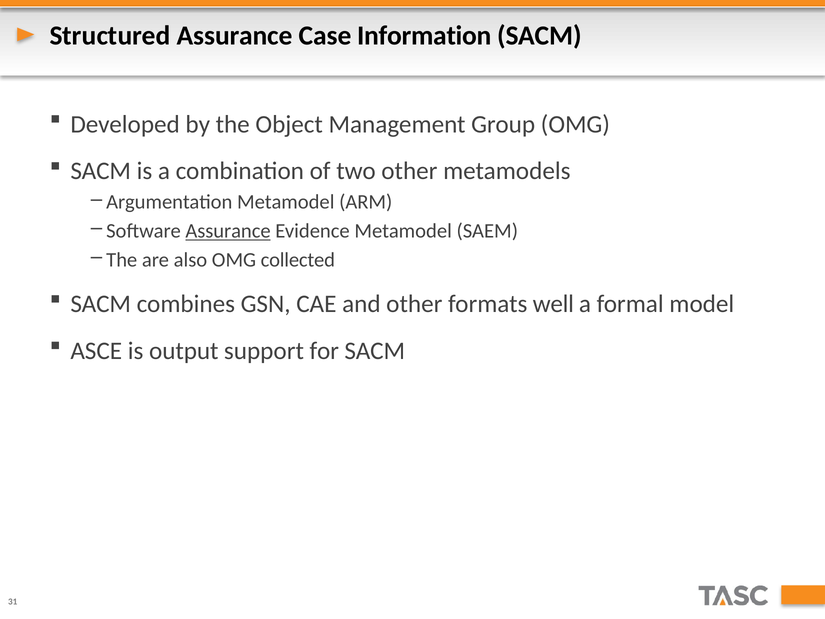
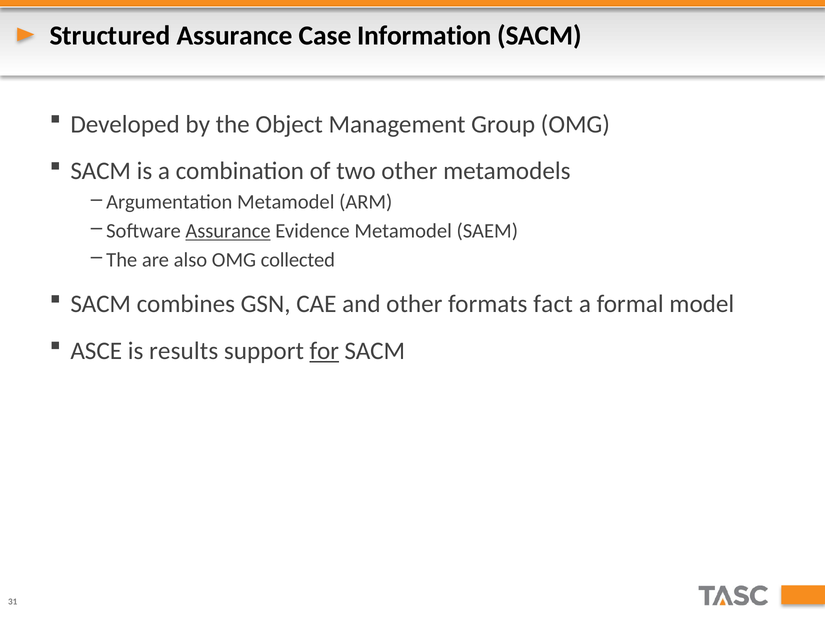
well: well -> fact (553, 304)
output: output -> results (184, 351)
for underline: none -> present (324, 351)
